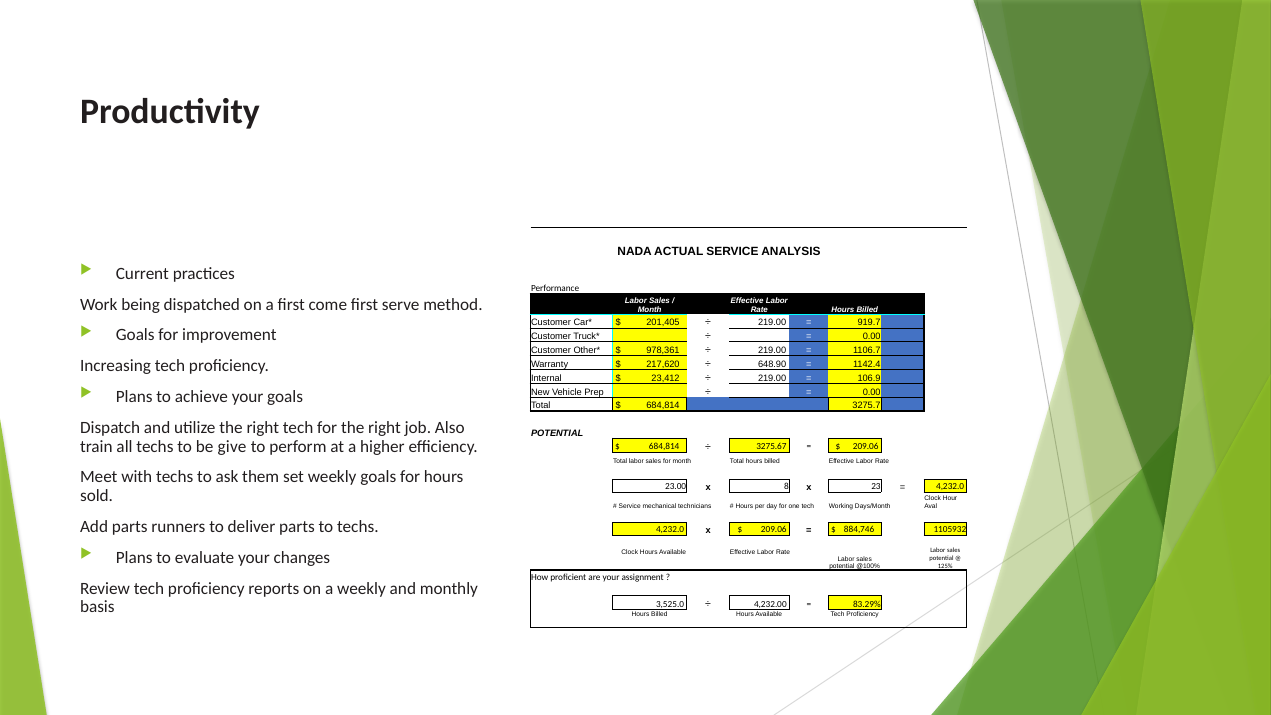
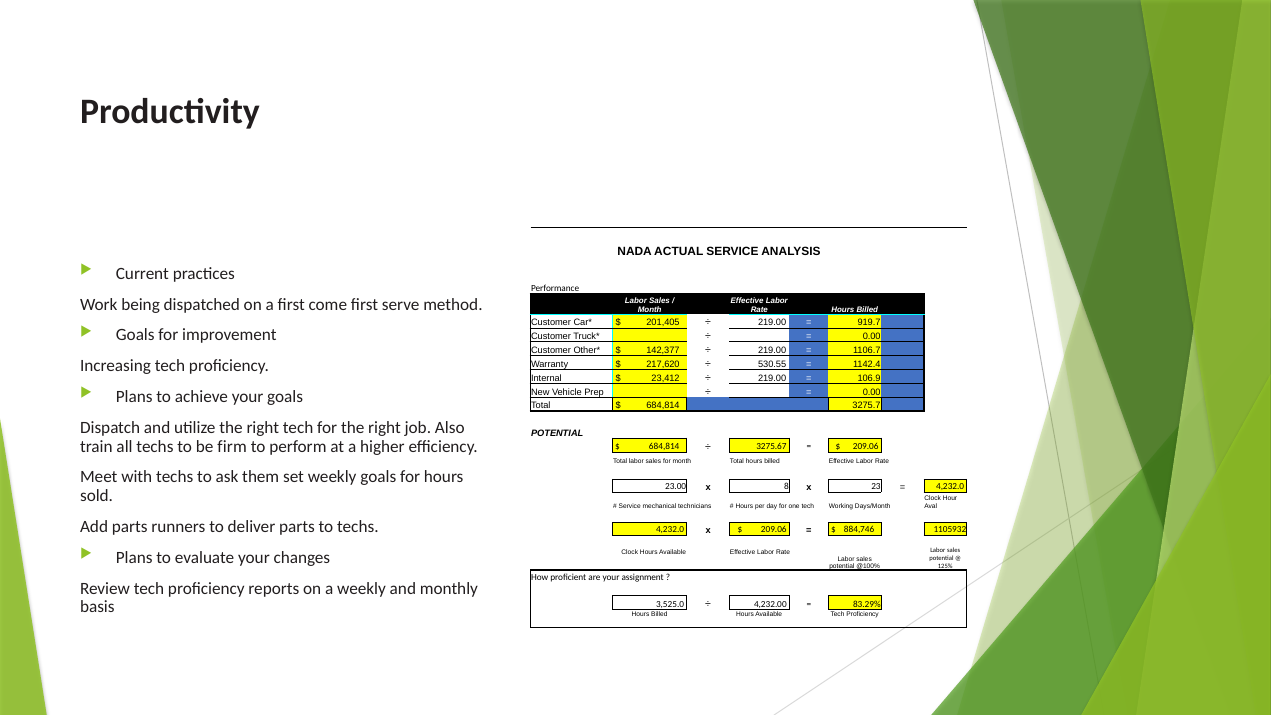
978,361: 978,361 -> 142,377 (663, 351)
648.90: 648.90 -> 530.55 (772, 365)
give: give -> firm (232, 446)
